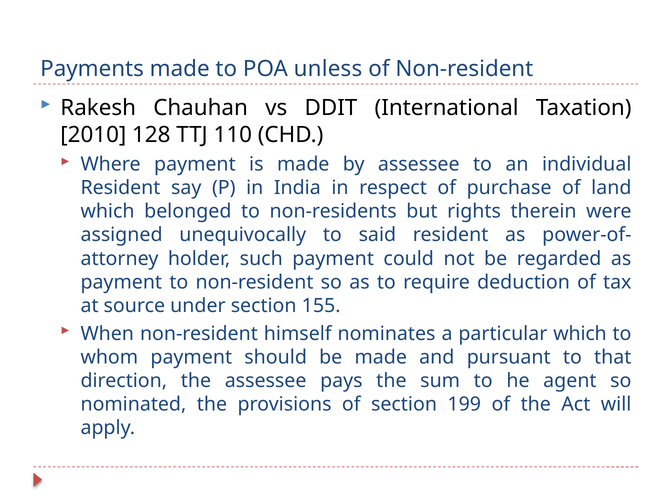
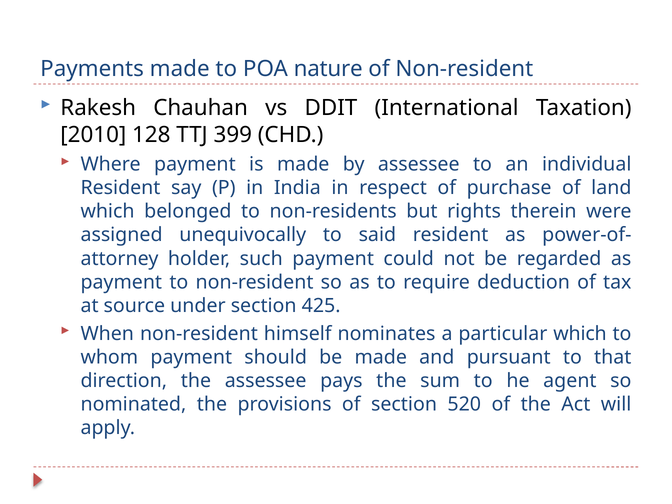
unless: unless -> nature (328, 69)
110: 110 -> 399 (233, 135)
155: 155 -> 425 (321, 306)
199: 199 -> 520 (464, 404)
